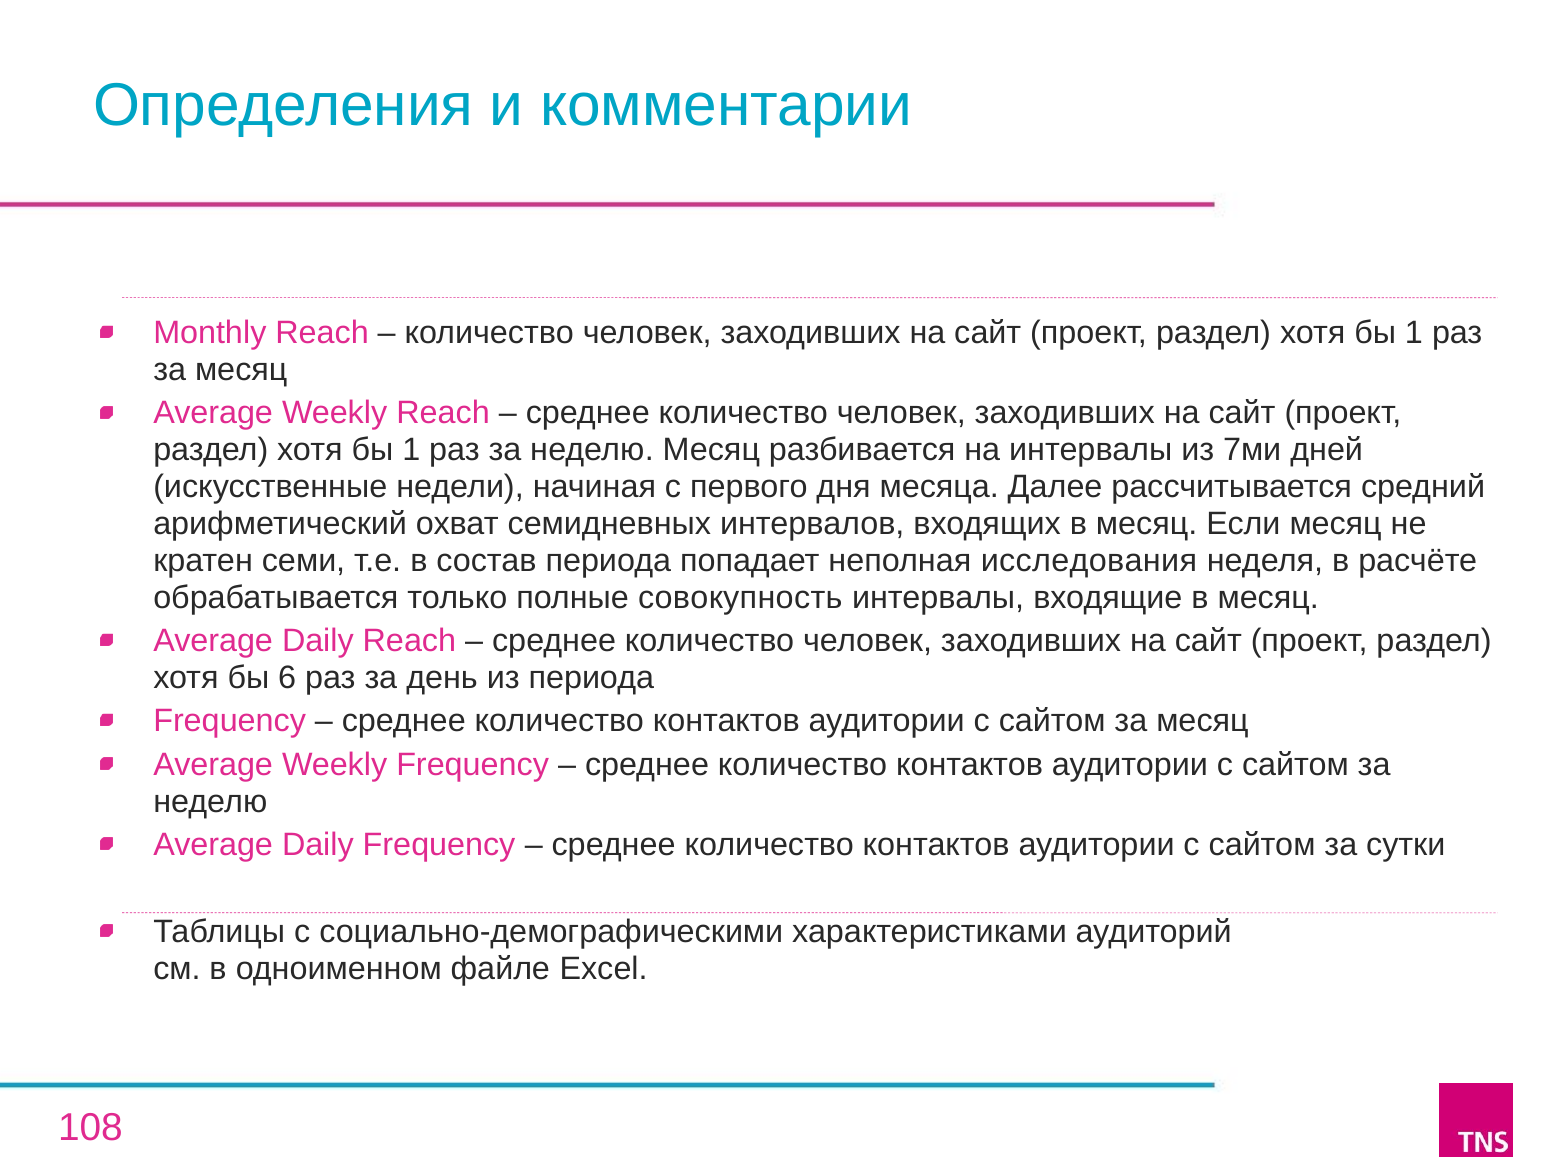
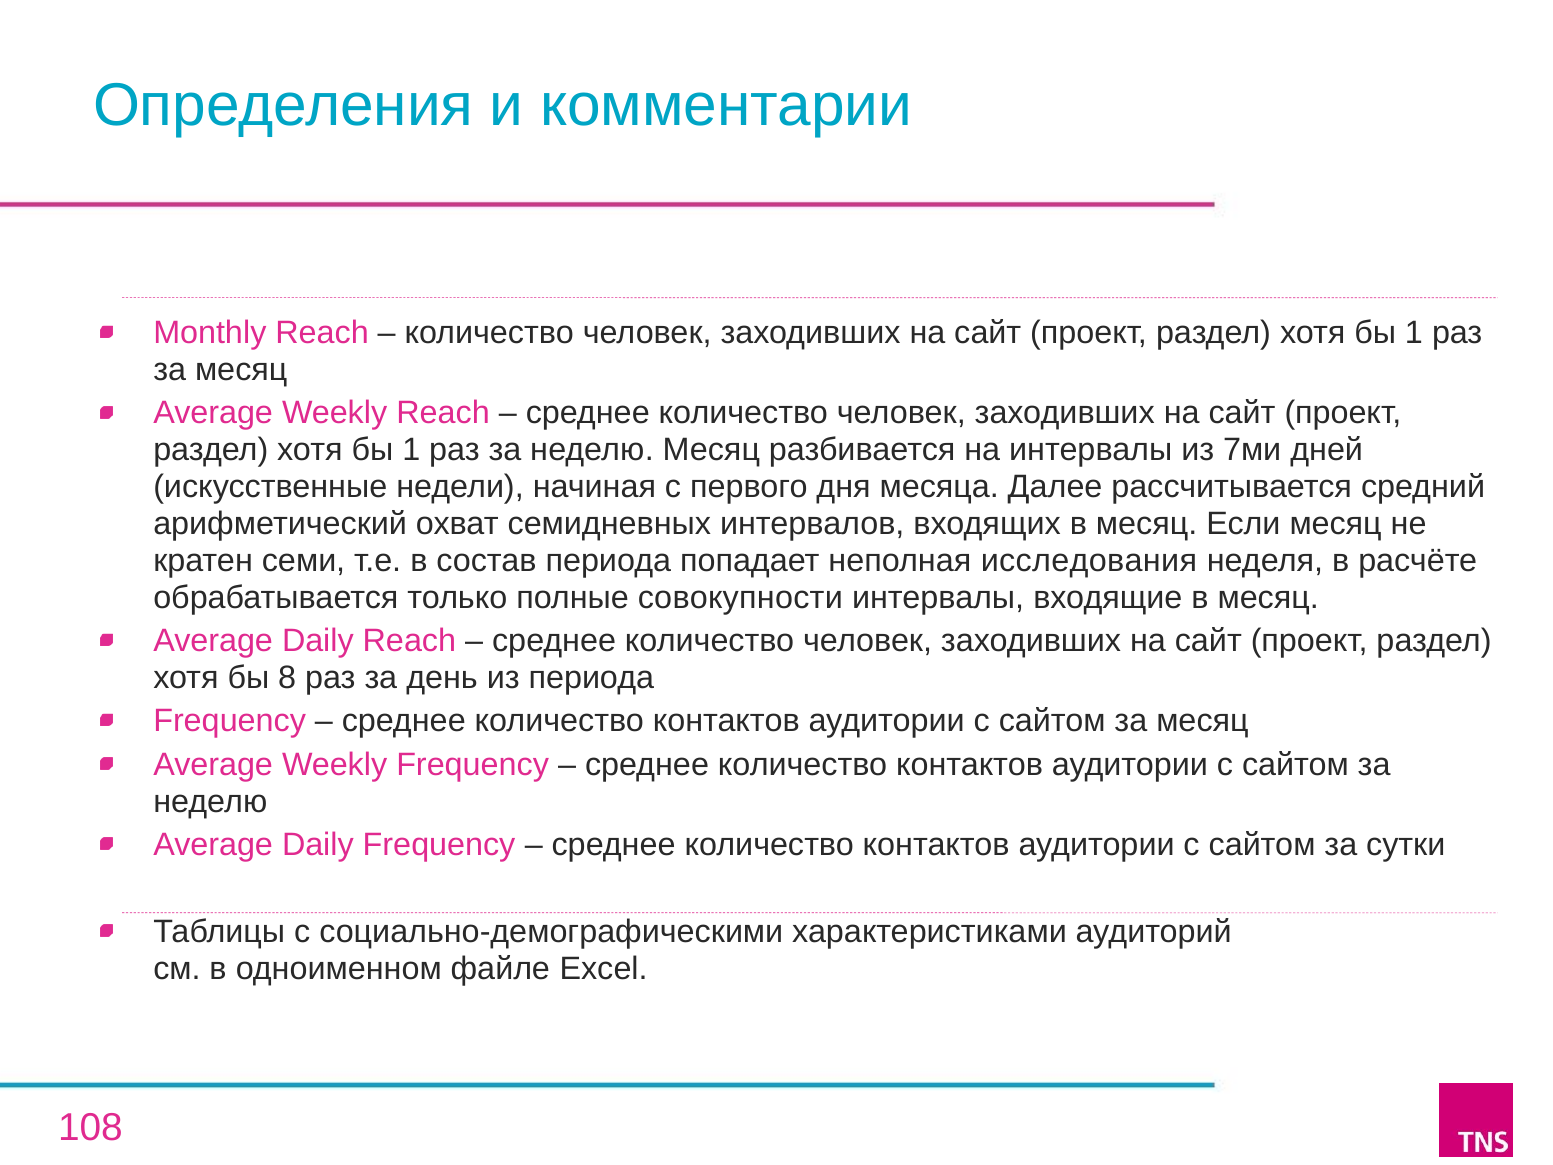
совокупность: совокупность -> совокупности (740, 597)
6: 6 -> 8 (287, 678)
